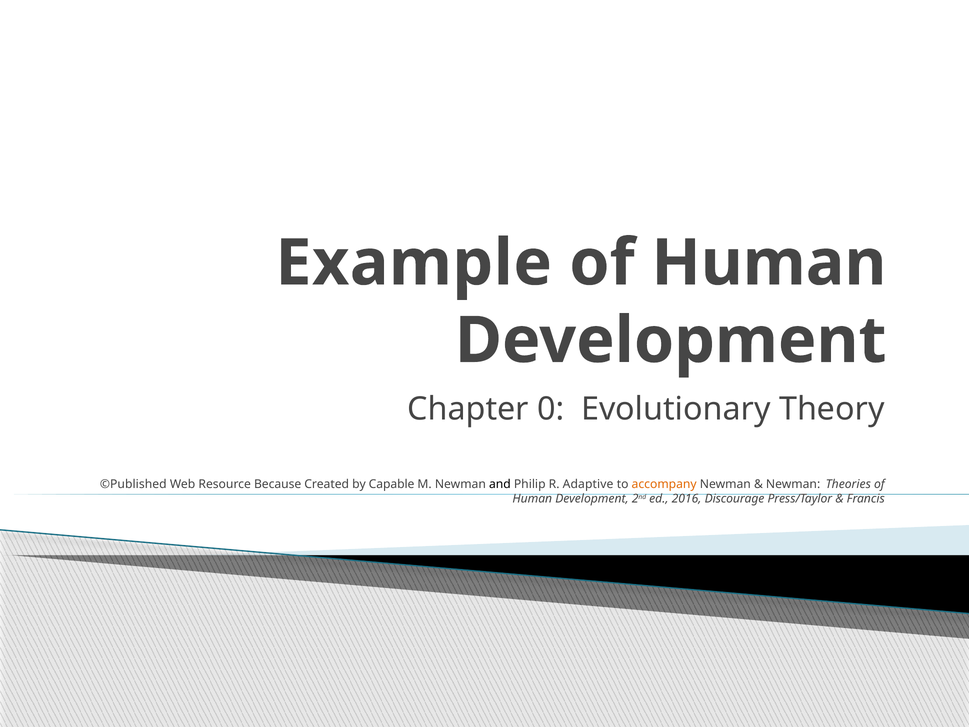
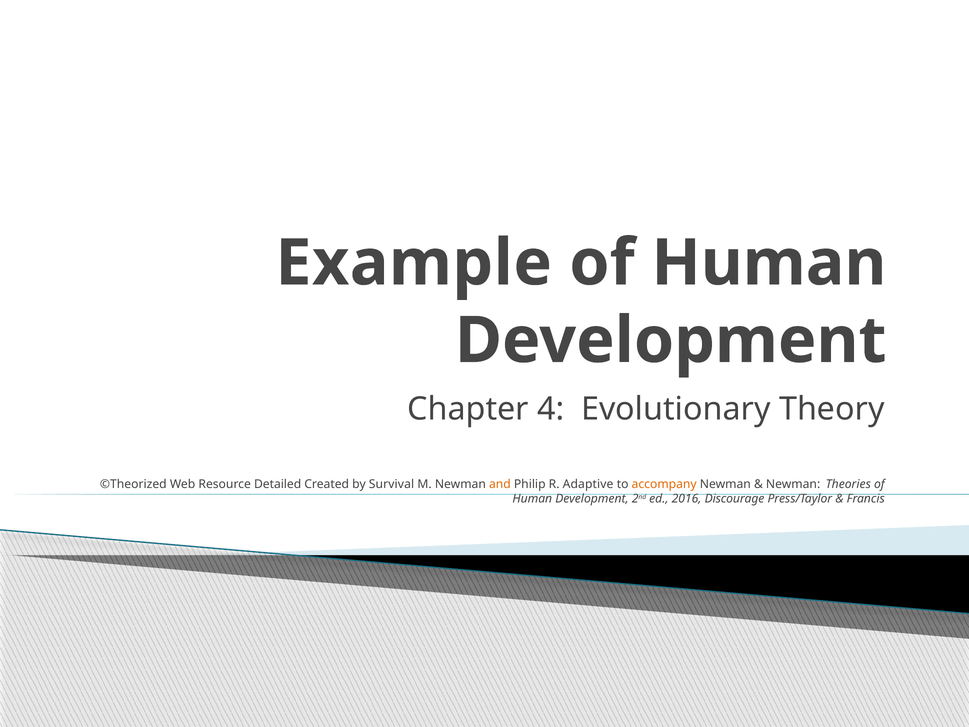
0: 0 -> 4 (551, 409)
©Published: ©Published -> ©Theorized (133, 484)
Because: Because -> Detailed (278, 484)
Capable: Capable -> Survival (391, 484)
and colour: black -> orange (500, 484)
